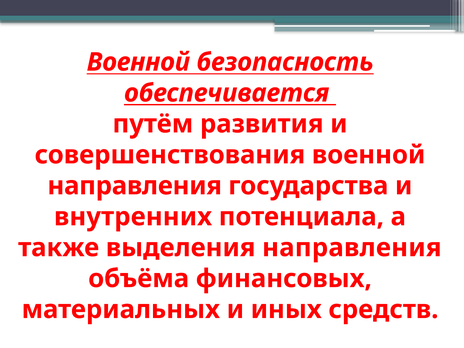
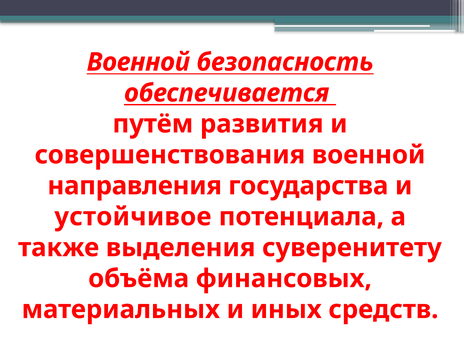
внутренних: внутренних -> устойчивое (133, 217)
выделения направления: направления -> суверенитету (352, 248)
